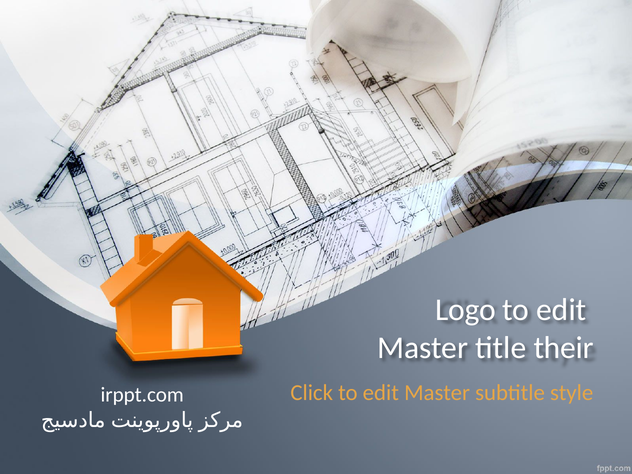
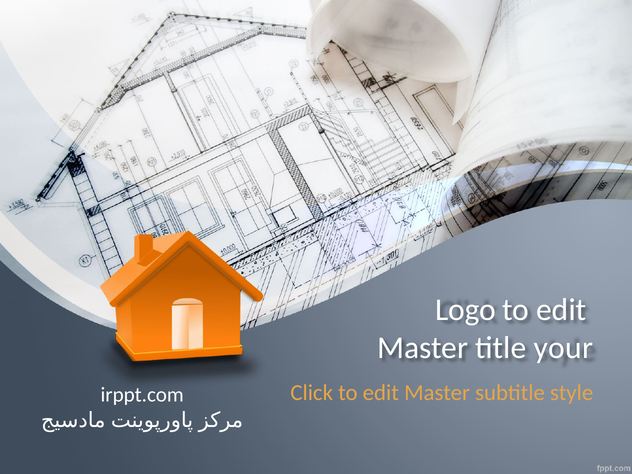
their: their -> your (563, 348)
